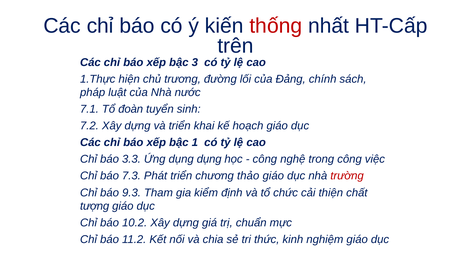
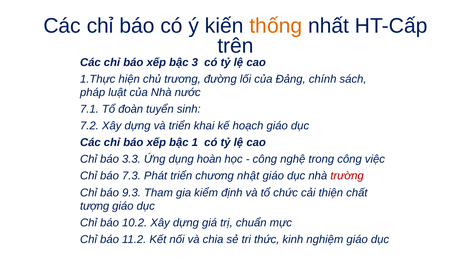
thống colour: red -> orange (276, 26)
dụng dụng: dụng -> hoàn (209, 159)
thảo: thảo -> nhật (248, 176)
